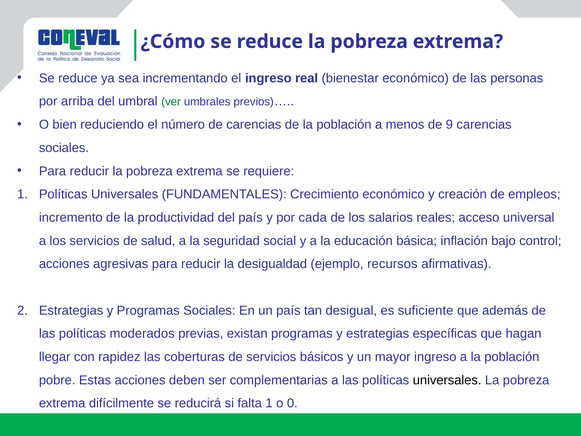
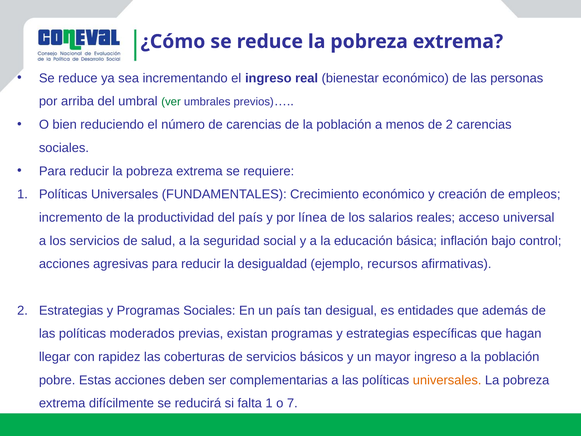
de 9: 9 -> 2 (449, 125)
cada: cada -> línea (313, 217)
suficiente: suficiente -> entidades (426, 310)
universales colour: black -> orange (447, 380)
0: 0 -> 7 (292, 403)
